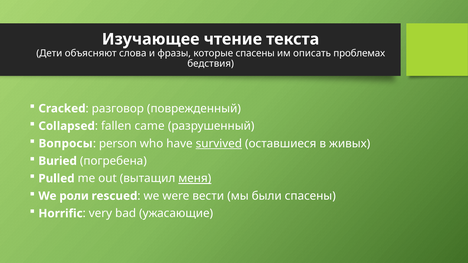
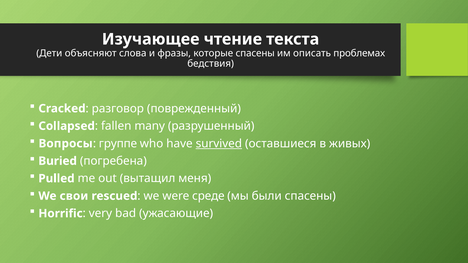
came: came -> many (150, 126)
person: person -> группе (118, 144)
меня underline: present -> none (195, 179)
роли: роли -> свои (74, 196)
вести: вести -> среде (208, 196)
